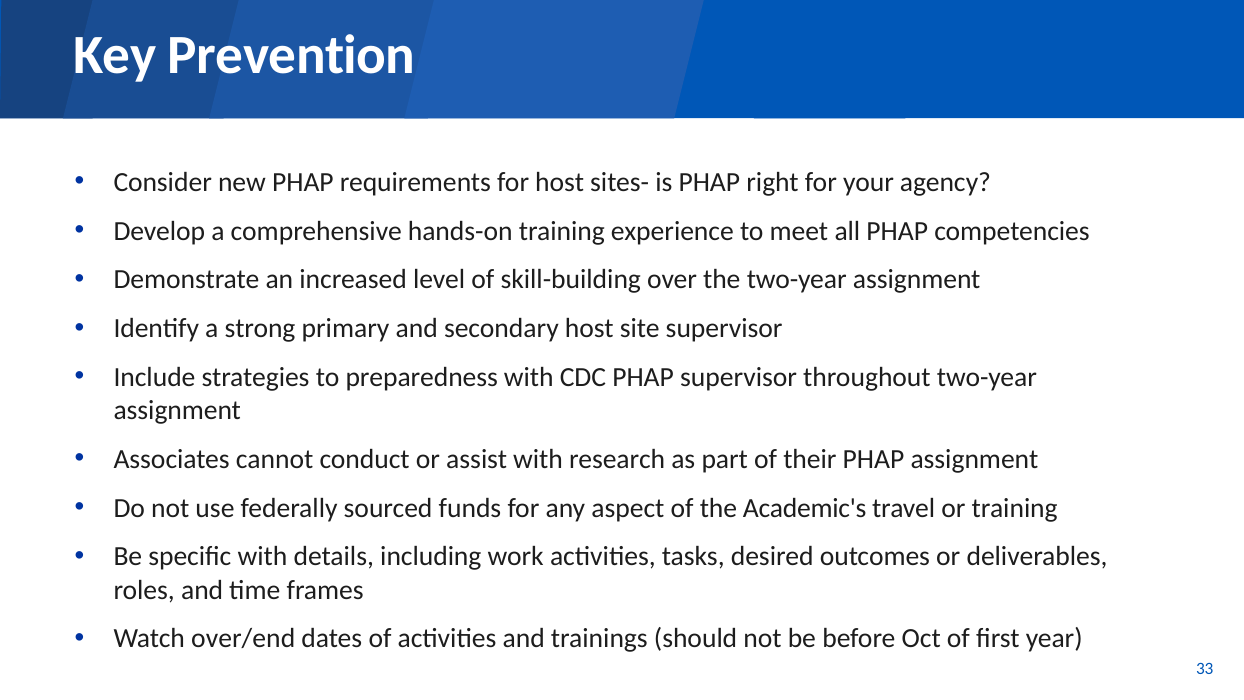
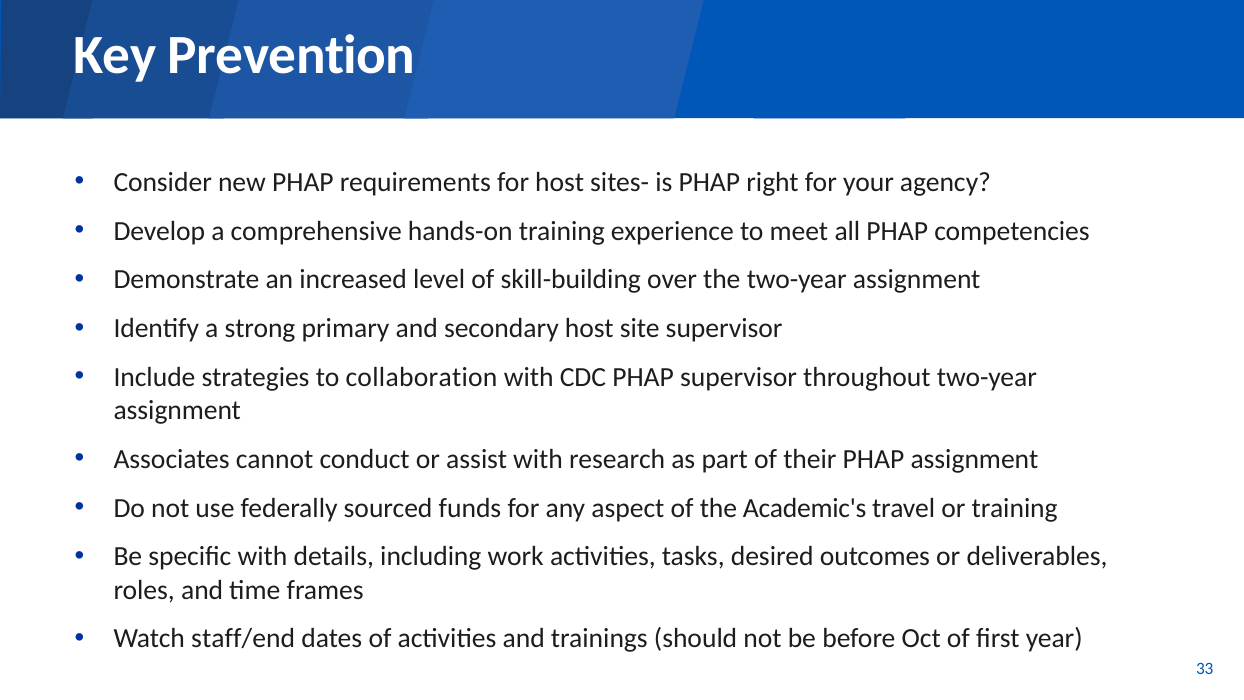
preparedness: preparedness -> collaboration (421, 377)
over/end: over/end -> staff/end (243, 638)
